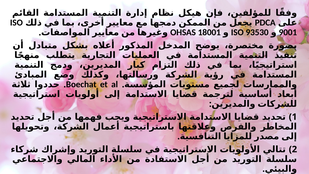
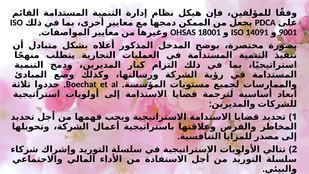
93530: 93530 -> 14091 (257, 32)
